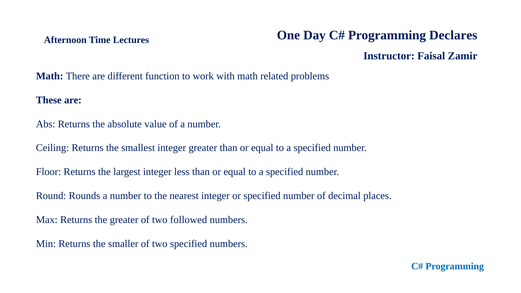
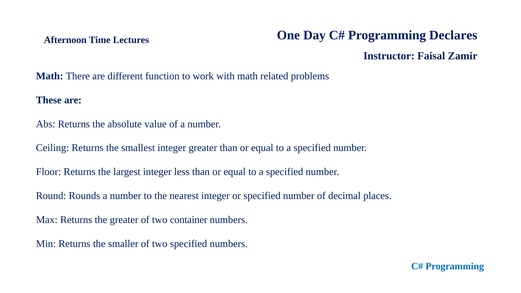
followed: followed -> container (189, 220)
